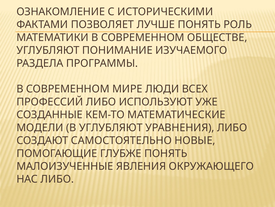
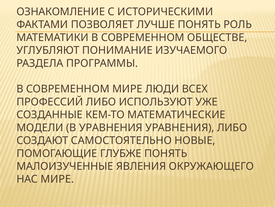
В УГЛУБЛЯЮТ: УГЛУБЛЯЮТ -> УРАВНЕНИЯ (111, 127)
НАС ЛИБО: ЛИБО -> МИРЕ (57, 179)
